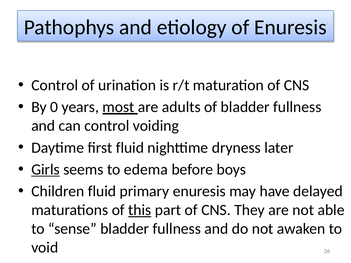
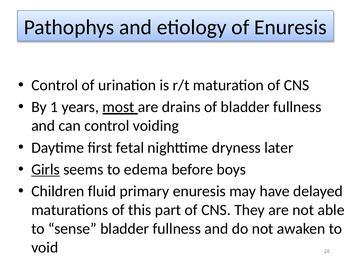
0: 0 -> 1 (54, 107)
adults: adults -> drains (181, 107)
first fluid: fluid -> fetal (130, 148)
this underline: present -> none (140, 210)
